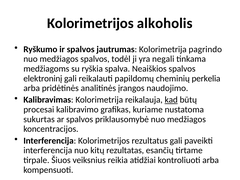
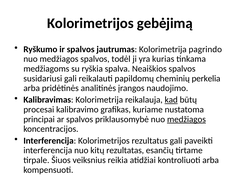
alkoholis: alkoholis -> gebėjimą (165, 23)
negali: negali -> kurias (163, 59)
elektroninį: elektroninį -> susidariusi (43, 78)
sukurtas: sukurtas -> principai (39, 119)
medžiagos underline: none -> present (186, 119)
